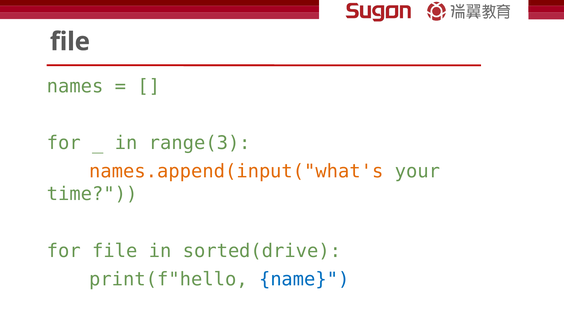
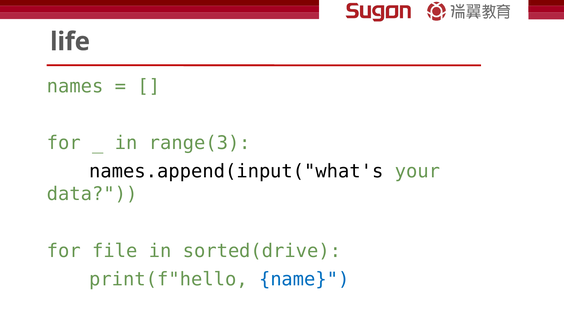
file: file -> life (70, 42)
names.append(input("what's colour: orange -> black (236, 172)
time: time -> data (92, 194)
